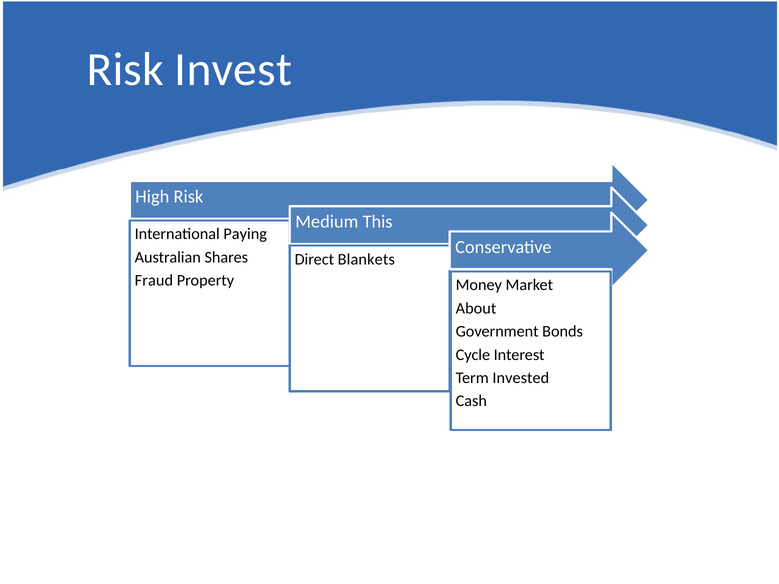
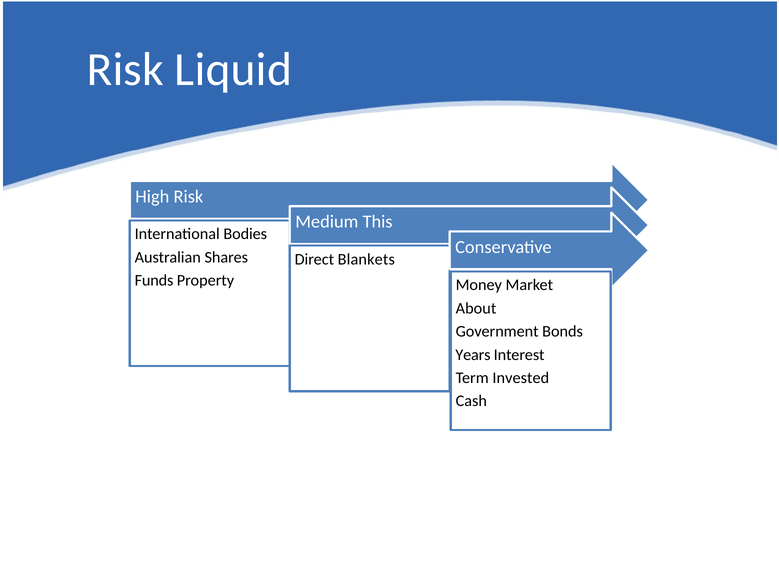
Invest: Invest -> Liquid (233, 70)
Paying: Paying -> Bodies (245, 234)
Fraud: Fraud -> Funds (154, 281)
Cycle: Cycle -> Years (473, 355)
